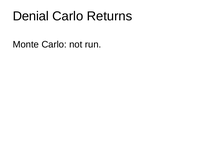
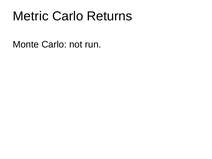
Denial: Denial -> Metric (31, 16)
